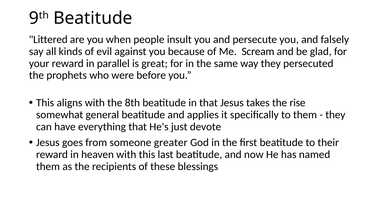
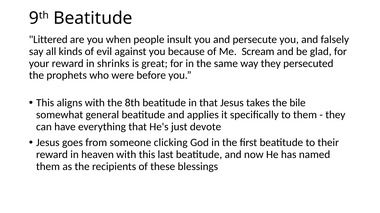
parallel: parallel -> shrinks (113, 64)
rise: rise -> bile (298, 103)
greater: greater -> clicking (171, 143)
